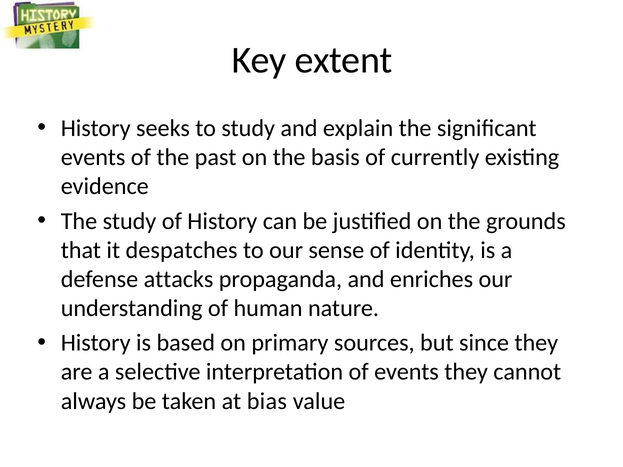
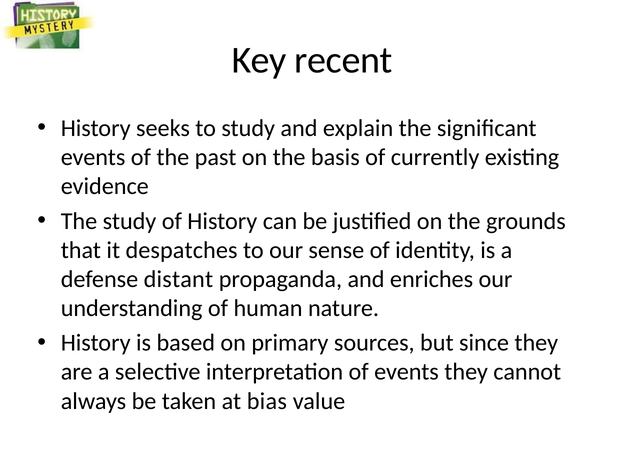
extent: extent -> recent (343, 60)
attacks: attacks -> distant (178, 279)
